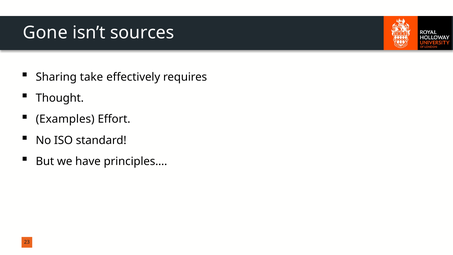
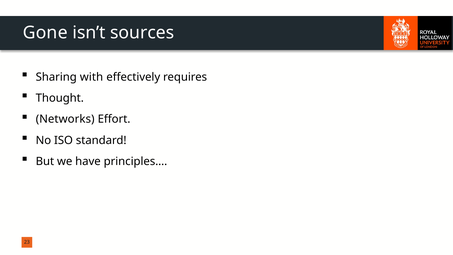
take: take -> with (91, 77)
Examples: Examples -> Networks (65, 119)
